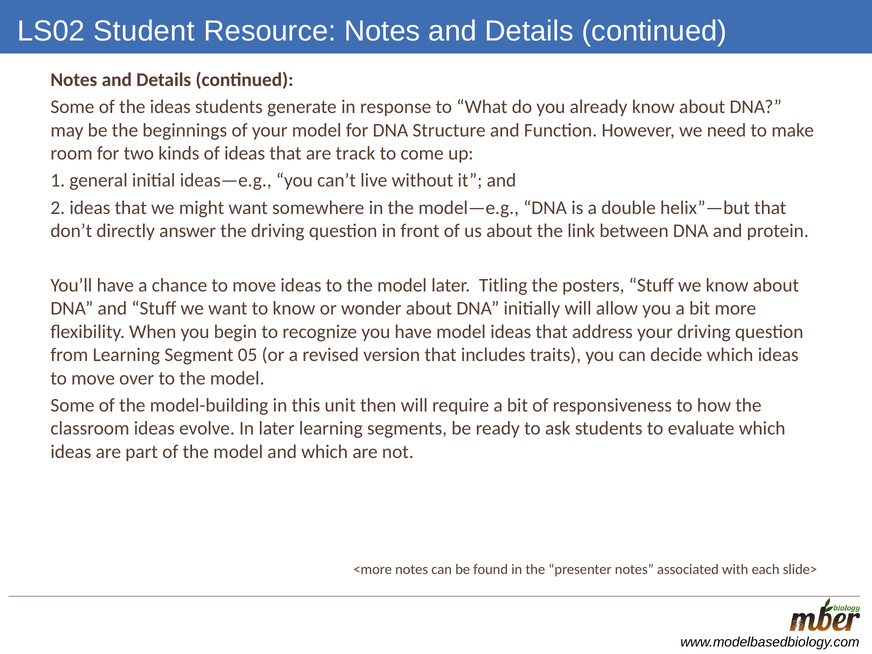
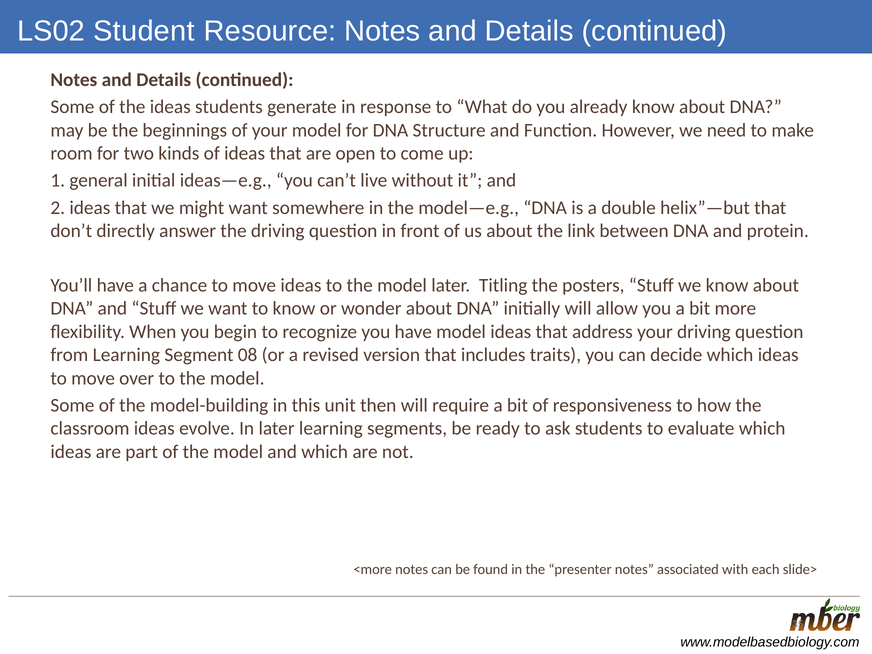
track: track -> open (356, 153)
05: 05 -> 08 (248, 355)
